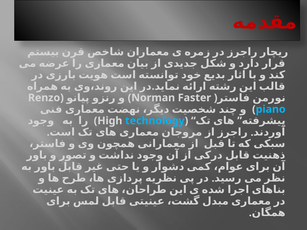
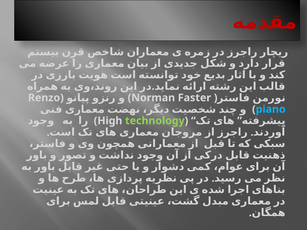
technology colour: light blue -> light green (155, 121)
